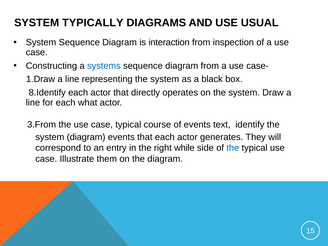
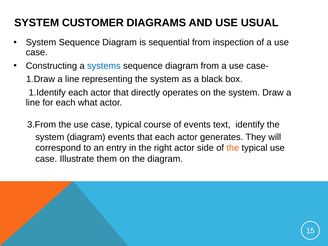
TYPICALLY: TYPICALLY -> CUSTOMER (93, 23)
interaction: interaction -> sequential (169, 42)
8.Identify: 8.Identify -> 1.Identify (47, 93)
right while: while -> actor (184, 148)
the colour: blue -> orange (233, 148)
